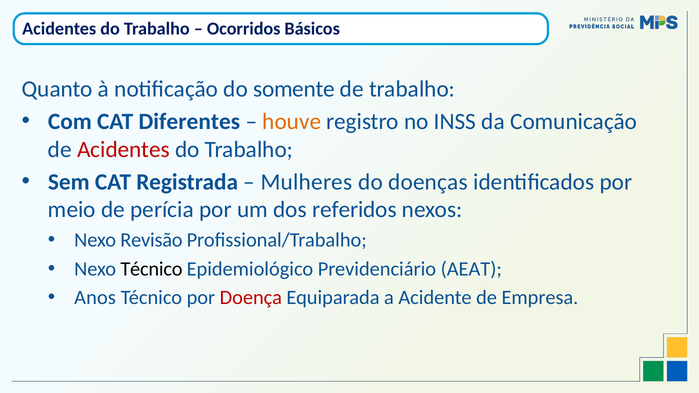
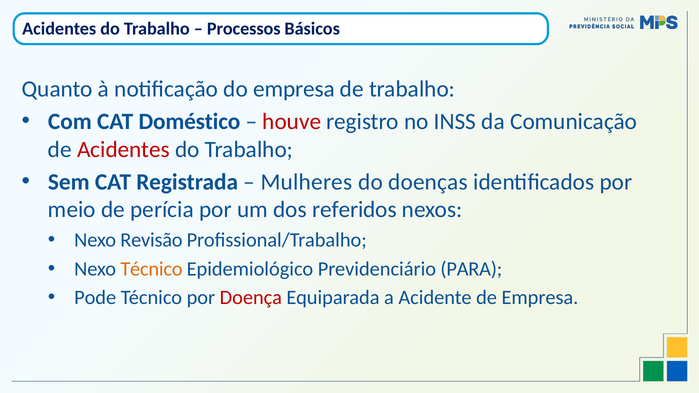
Ocorridos: Ocorridos -> Processos (244, 29)
do somente: somente -> empresa (294, 89)
Diferentes: Diferentes -> Doméstico (189, 122)
houve colour: orange -> red (292, 122)
Técnico colour: black -> orange (151, 269)
AEAT: AEAT -> PARA (471, 269)
Anos: Anos -> Pode (95, 298)
